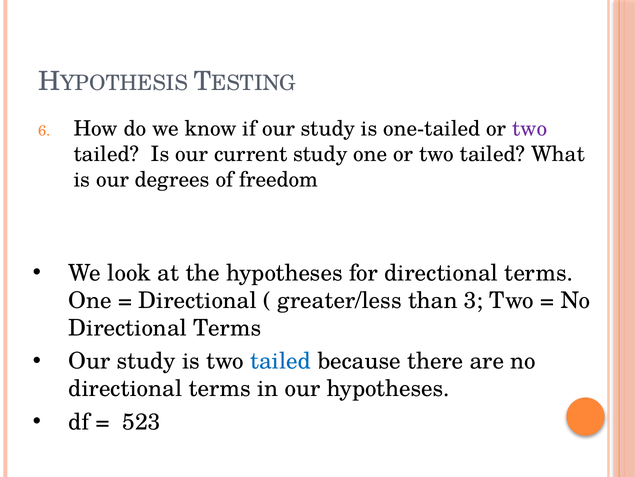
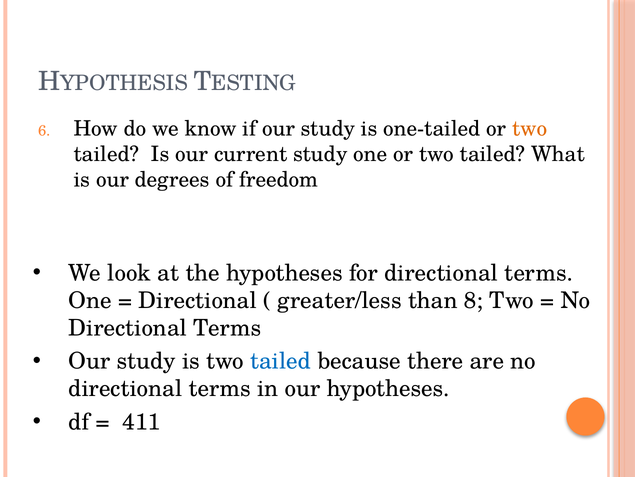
two colour: purple -> orange (530, 128)
3: 3 -> 8 (474, 300)
523: 523 -> 411 (141, 421)
